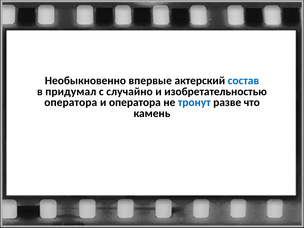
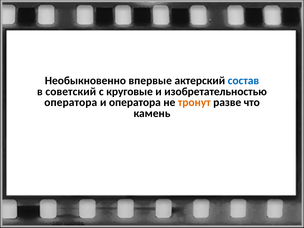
придумал: придумал -> советский (71, 91)
случайно: случайно -> круговые (130, 91)
тронут colour: blue -> orange (194, 102)
